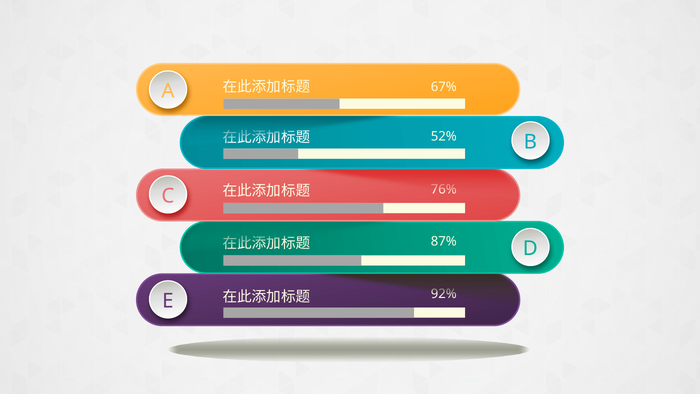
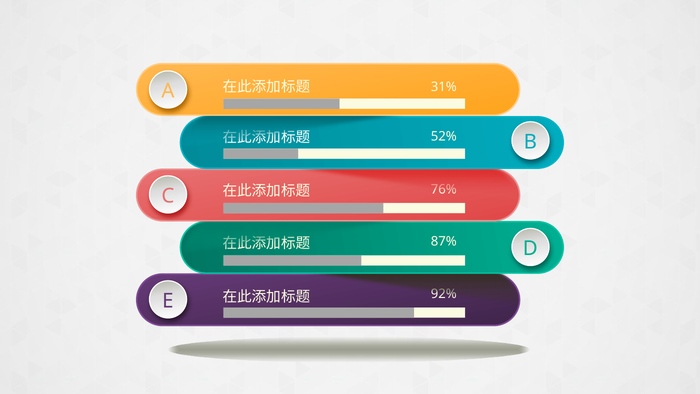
67%: 67% -> 31% (444, 87)
